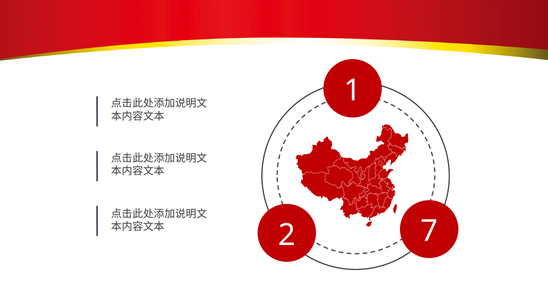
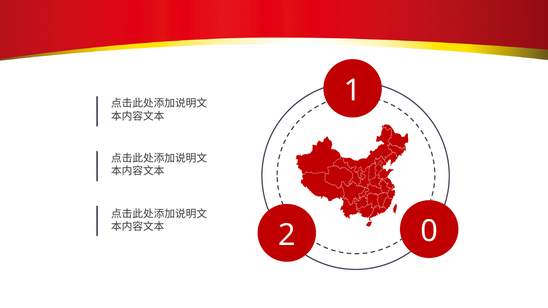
7: 7 -> 0 (429, 231)
